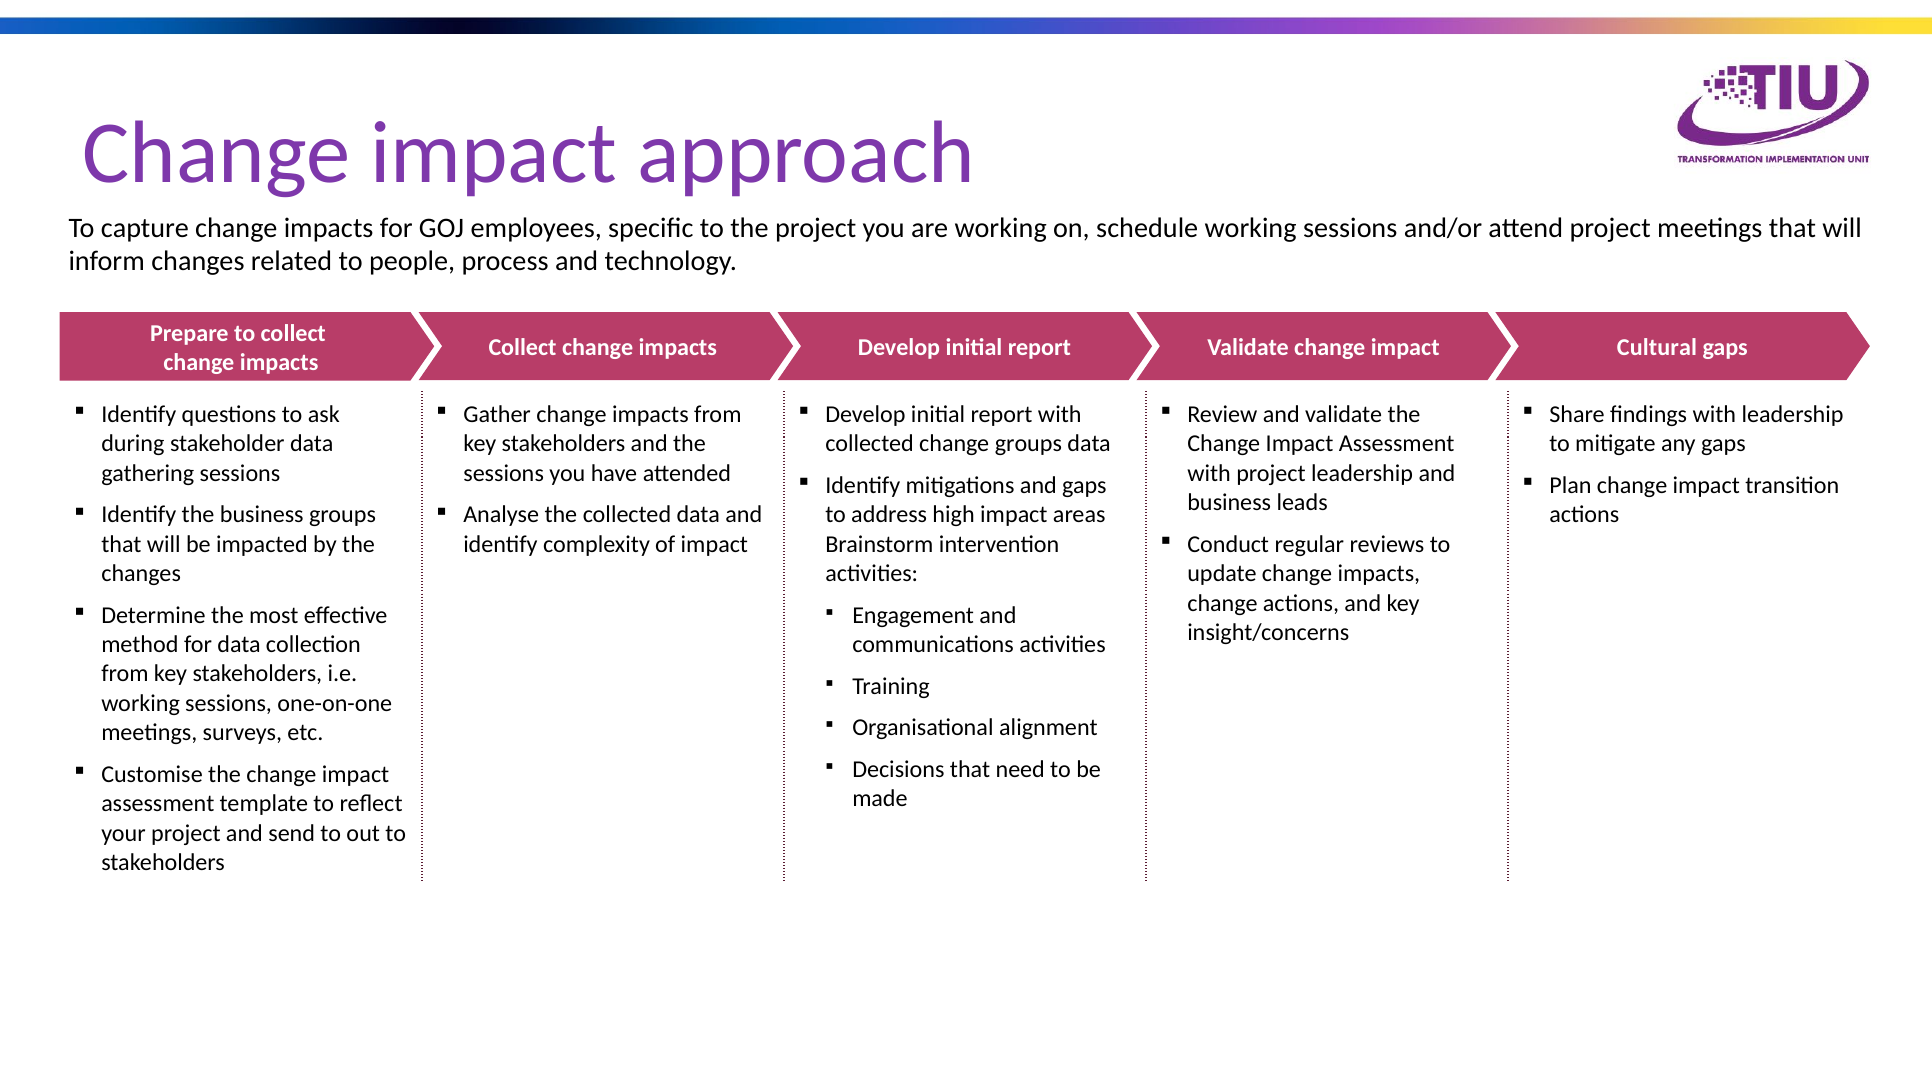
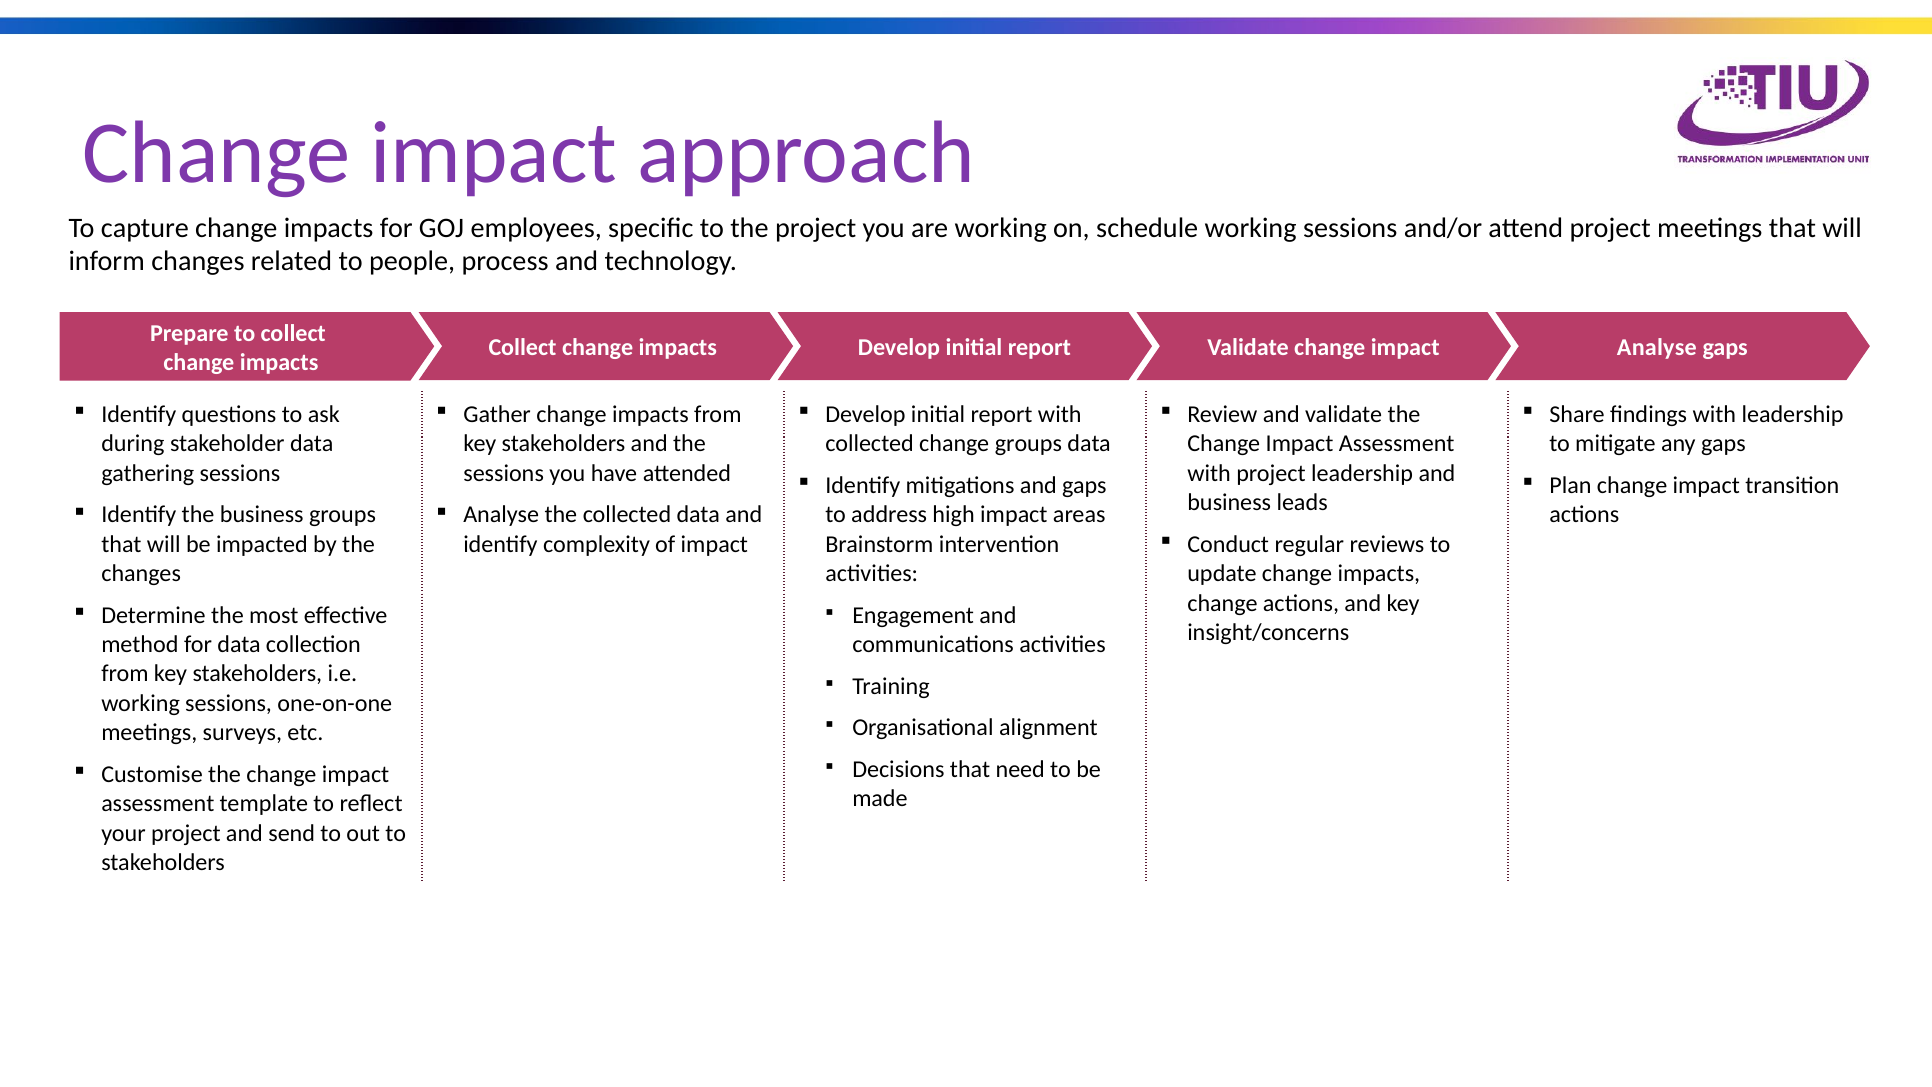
impact Cultural: Cultural -> Analyse (1657, 348)
